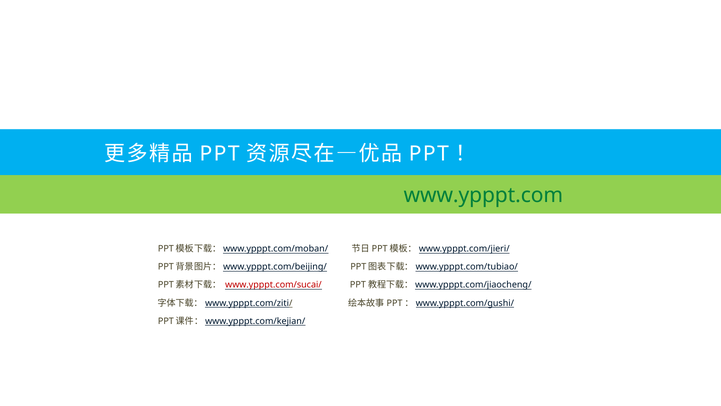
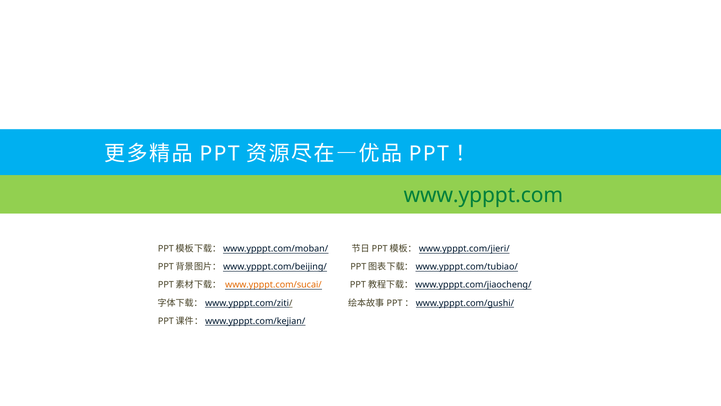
www.ypppt.com/sucai/ colour: red -> orange (273, 285)
